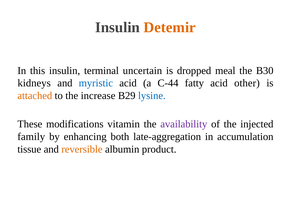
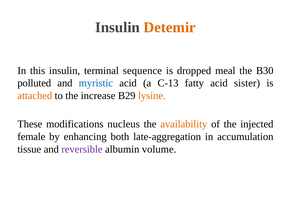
uncertain: uncertain -> sequence (142, 70)
kidneys: kidneys -> polluted (34, 83)
C-44: C-44 -> C-13 (168, 83)
other: other -> sister (247, 83)
lysine colour: blue -> orange (152, 95)
vitamin: vitamin -> nucleus (124, 124)
availability colour: purple -> orange (184, 124)
family: family -> female (31, 136)
reversible colour: orange -> purple (82, 149)
product: product -> volume (159, 149)
